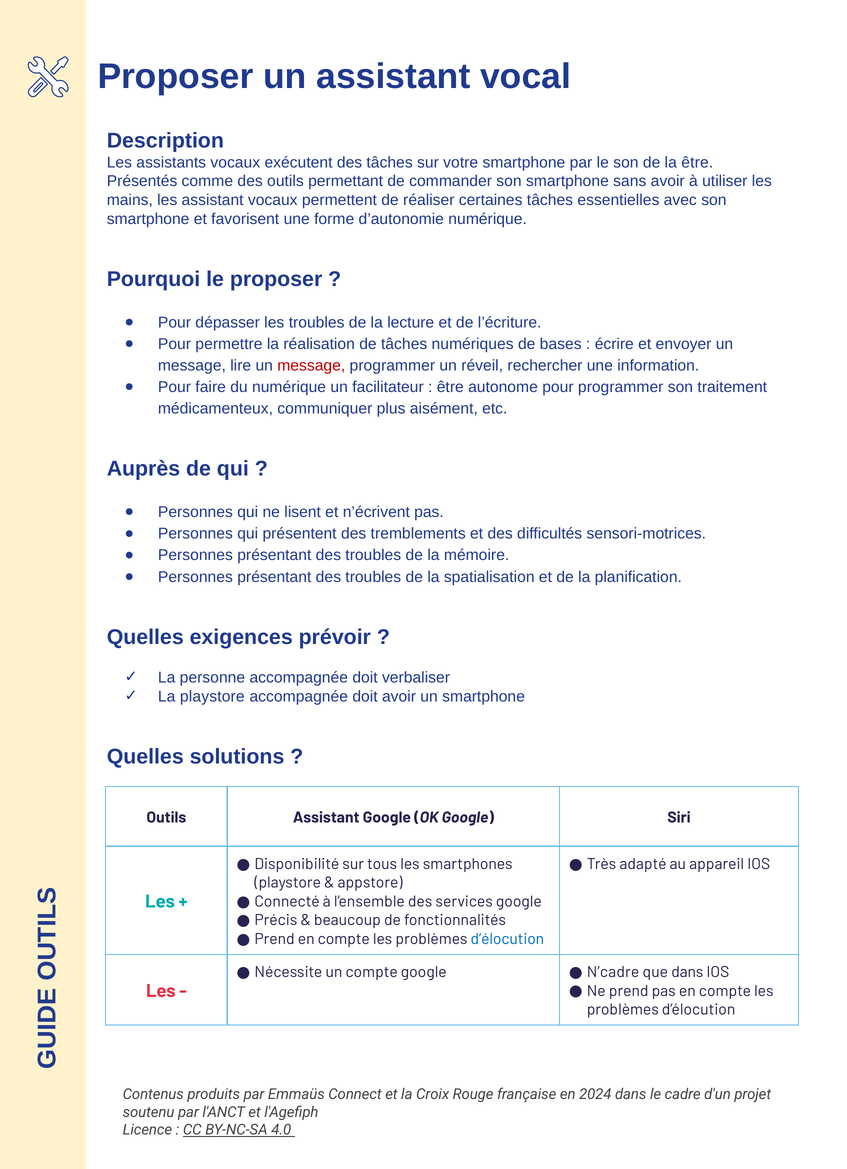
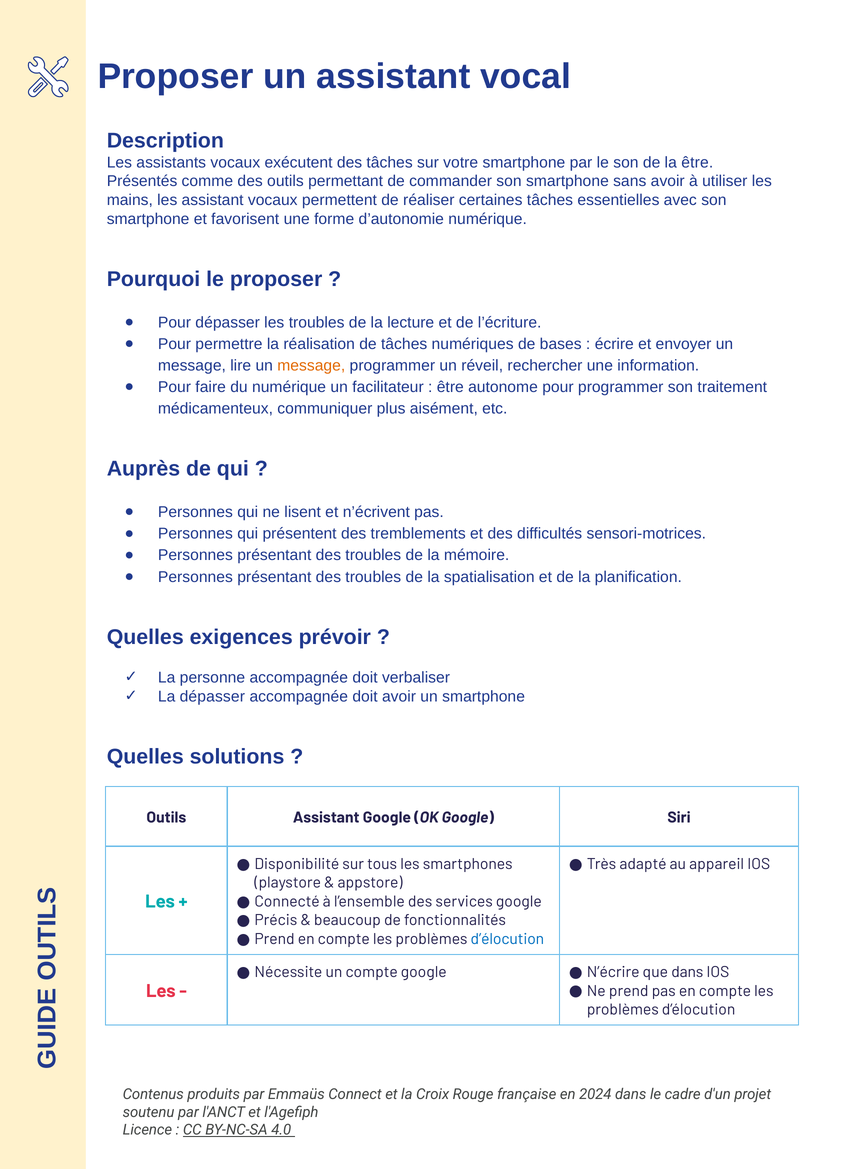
message colour: red -> orange (311, 366)
La playstore: playstore -> dépasser (212, 697)
N’cadre: N’cadre -> N’écrire (613, 973)
